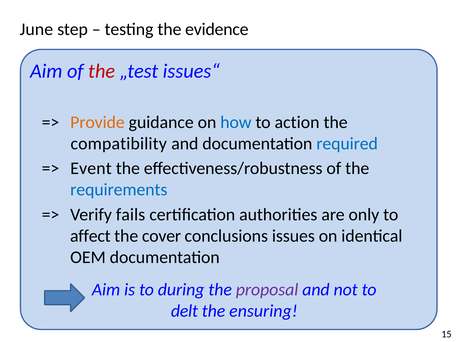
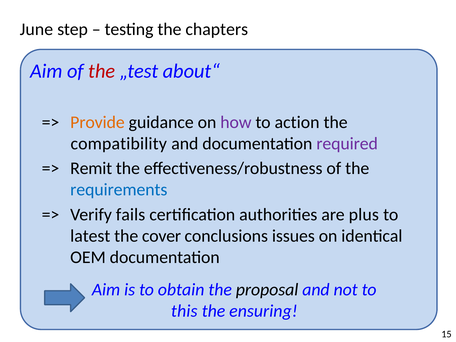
evidence: evidence -> chapters (217, 29)
issues“: issues“ -> about“ (191, 71)
how colour: blue -> purple (236, 122)
required colour: blue -> purple (347, 144)
Event: Event -> Remit (91, 168)
only: only -> plus (364, 215)
affect: affect -> latest (90, 236)
during: during -> obtain (181, 290)
proposal colour: purple -> black (267, 290)
delt: delt -> this (184, 311)
